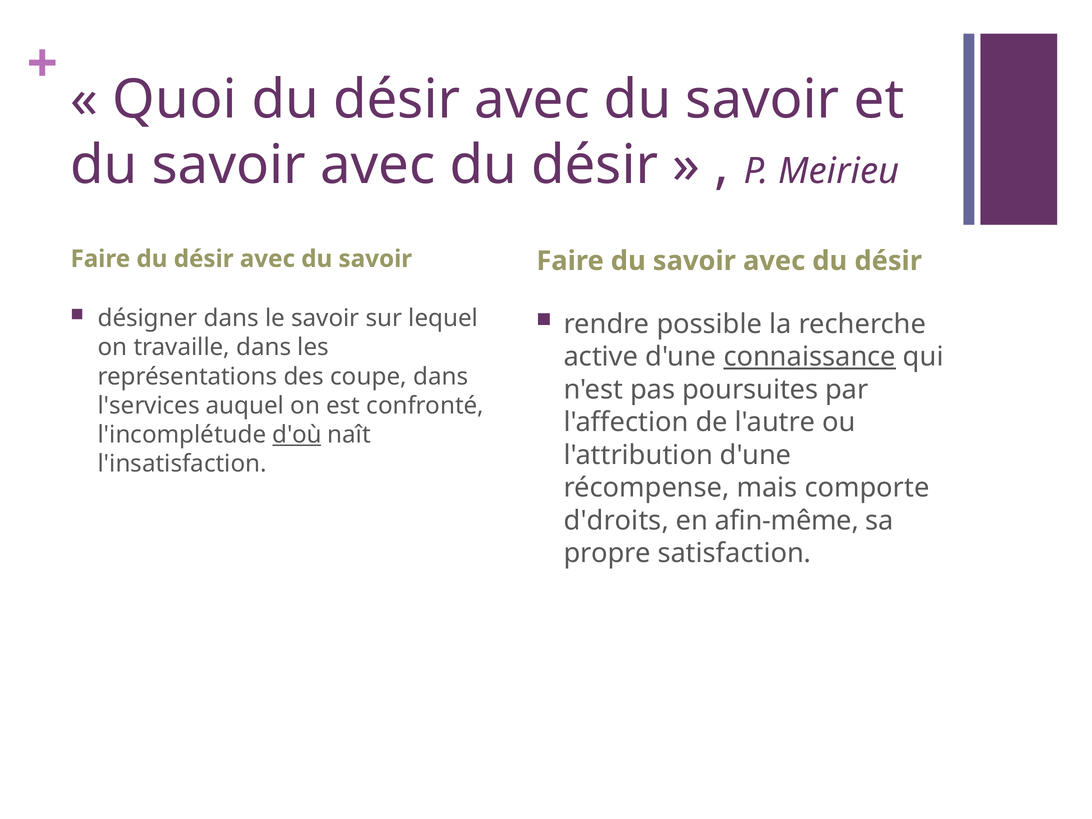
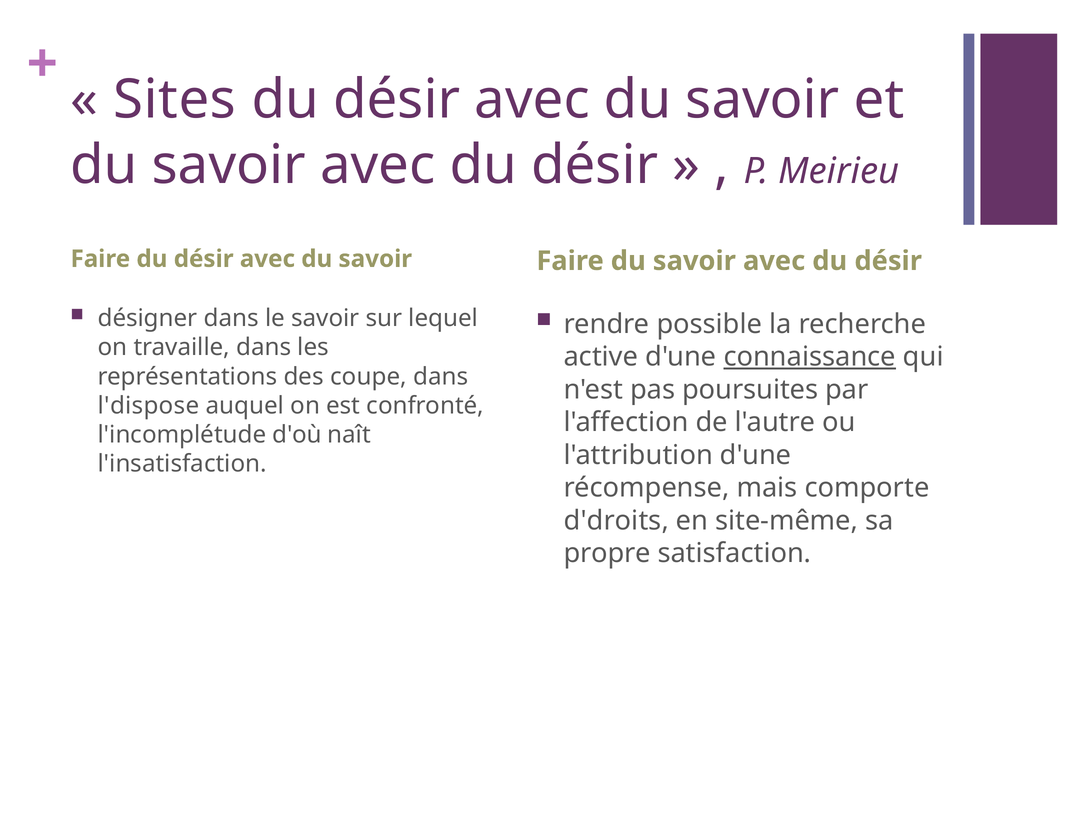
Quoi: Quoi -> Sites (175, 100)
l'services: l'services -> l'dispose (149, 406)
d'où underline: present -> none (297, 435)
afin-même: afin-même -> site-même (787, 521)
